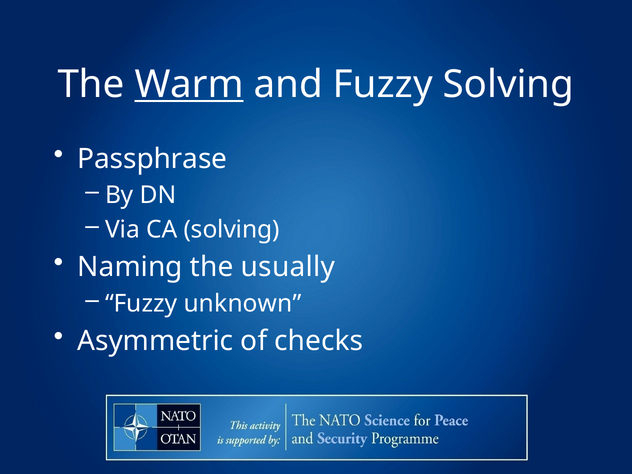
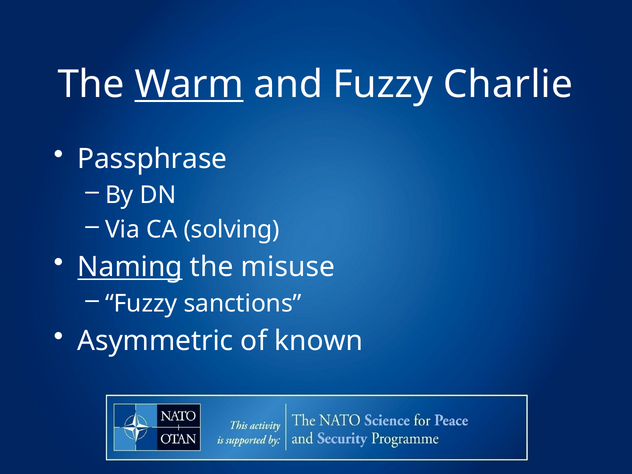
Fuzzy Solving: Solving -> Charlie (508, 84)
Naming underline: none -> present (130, 267)
usually: usually -> misuse (288, 267)
unknown: unknown -> sanctions (243, 303)
checks: checks -> known (319, 341)
